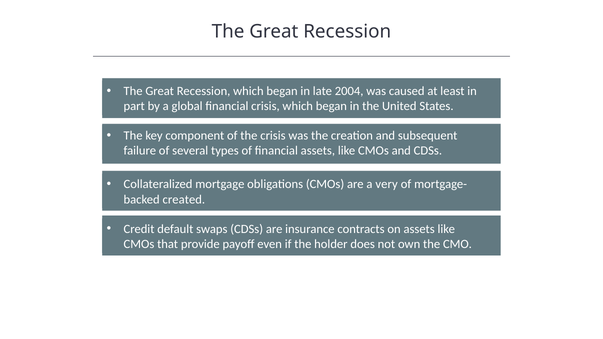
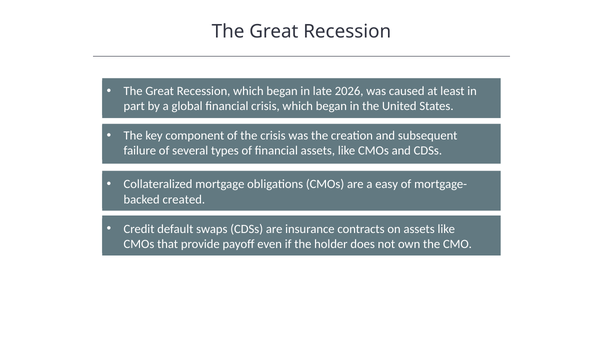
2004: 2004 -> 2026 (349, 91)
very: very -> easy (387, 184)
